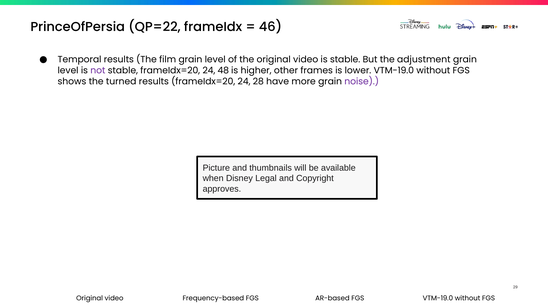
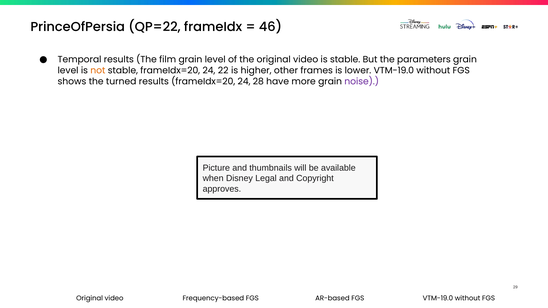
adjustment: adjustment -> parameters (424, 60)
not colour: purple -> orange (98, 70)
48: 48 -> 22 (223, 70)
